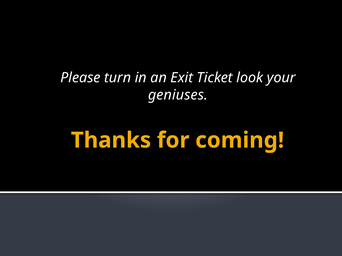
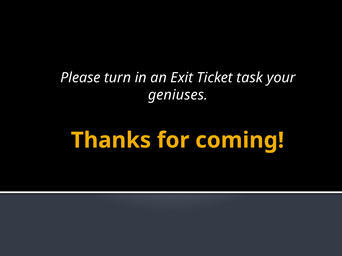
look: look -> task (250, 78)
